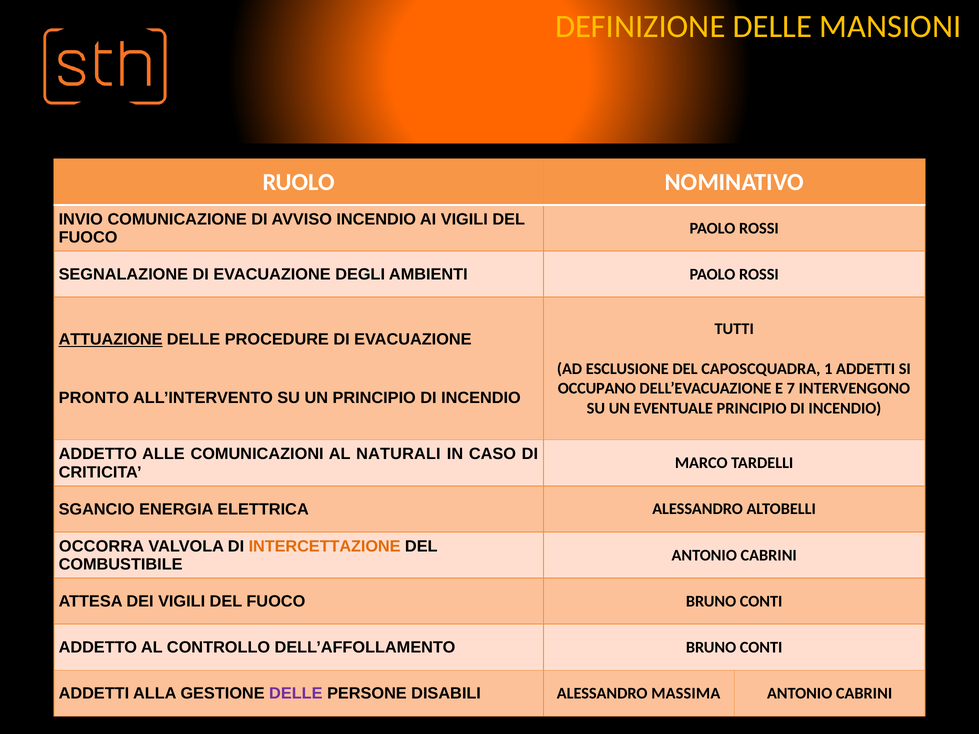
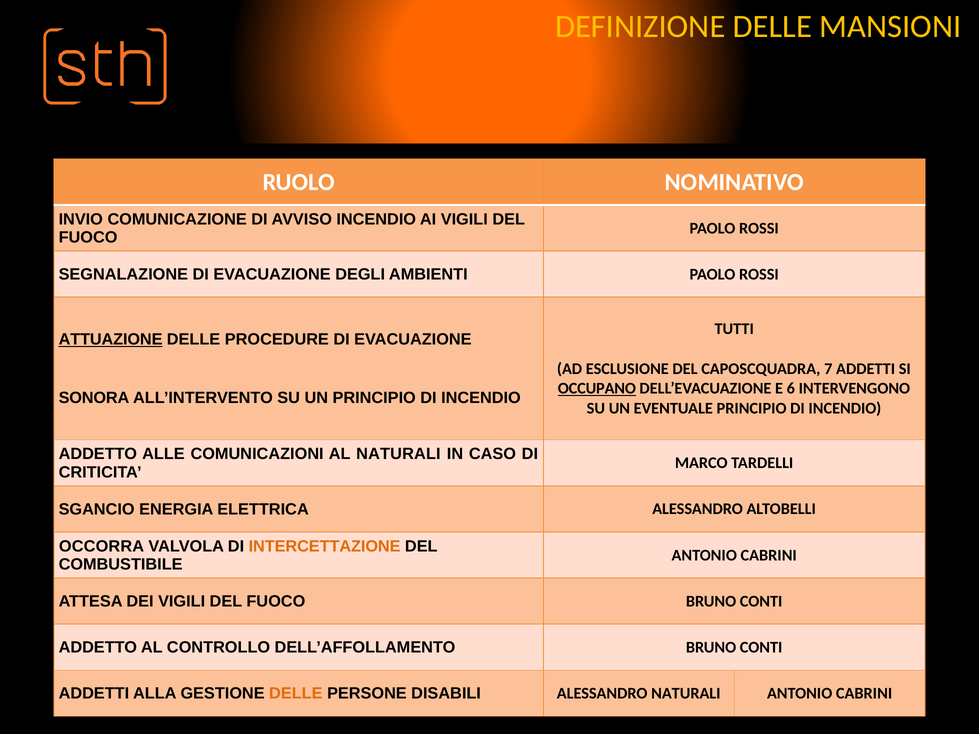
1: 1 -> 7 (828, 369)
OCCUPANO underline: none -> present (597, 389)
7: 7 -> 6 (791, 389)
PRONTO: PRONTO -> SONORA (94, 398)
DELLE colour: purple -> orange (296, 694)
ALESSANDRO MASSIMA: MASSIMA -> NATURALI (686, 694)
